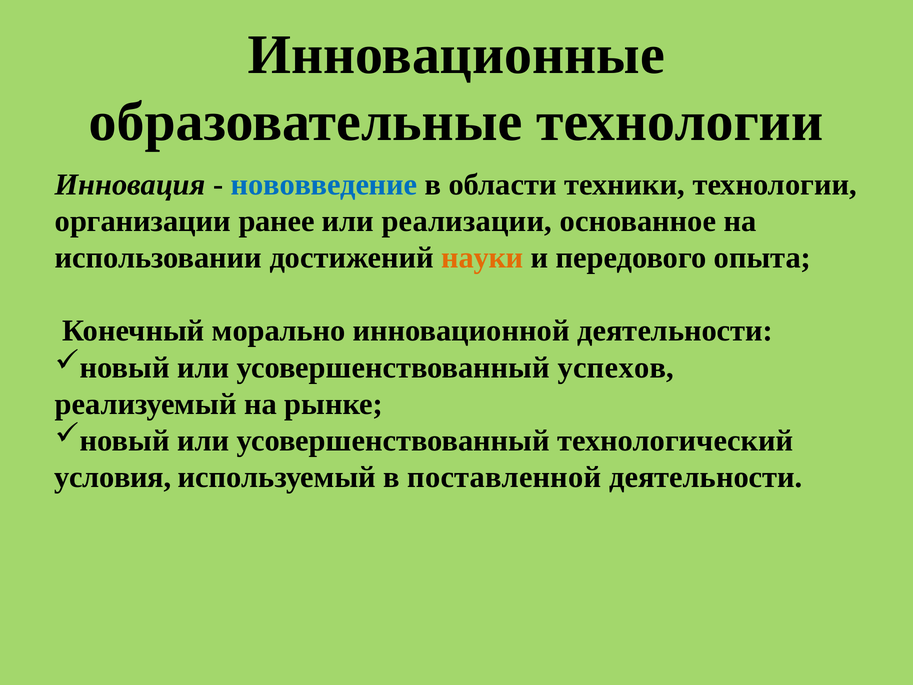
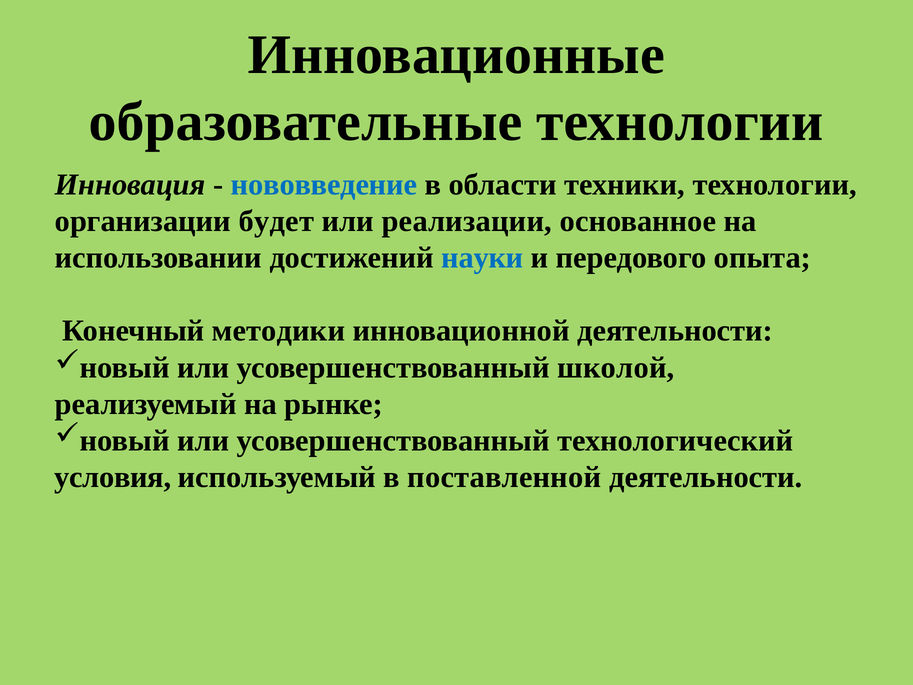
ранее: ранее -> будет (276, 221)
науки colour: orange -> blue (482, 258)
морально: морально -> методики (279, 331)
успехов: успехов -> школой (616, 367)
